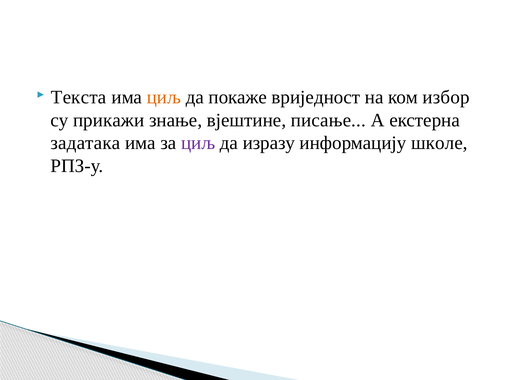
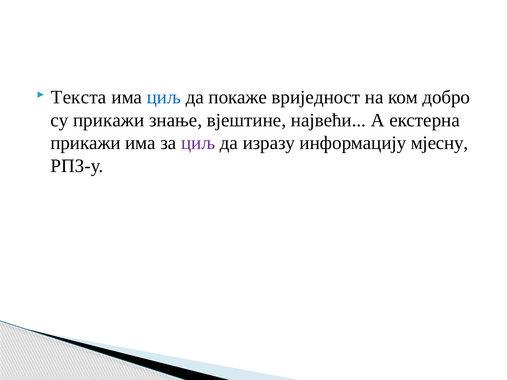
циљ colour: orange -> blue (164, 97)
избор: избор -> добро (446, 97)
писање: писање -> највећи (328, 120)
задатака: задатака -> прикажи (86, 143)
школе: школе -> мјесну (440, 143)
